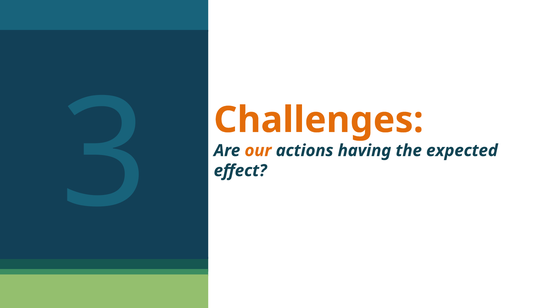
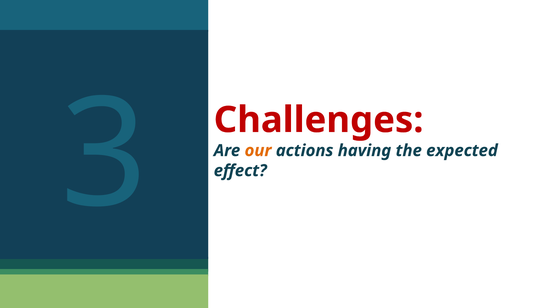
Challenges colour: orange -> red (319, 120)
